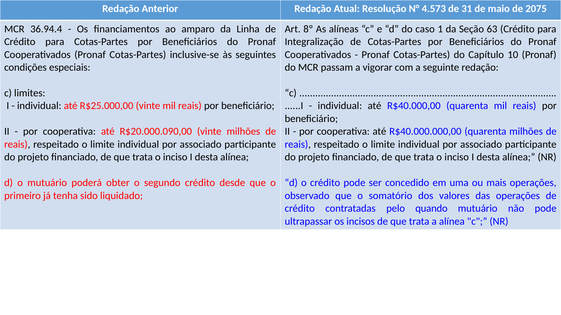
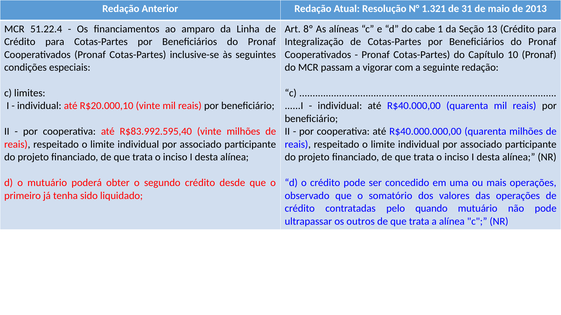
4.573: 4.573 -> 1.321 (434, 9)
2075: 2075 -> 2013 (536, 9)
36.94.4: 36.94.4 -> 51.22.4 (46, 29)
caso: caso -> cabe (425, 29)
63: 63 -> 13 (492, 29)
R$25.000,00: R$25.000,00 -> R$20.000,10 (107, 106)
R$20.000.090,00: R$20.000.090,00 -> R$83.992.595,40 (156, 132)
incisos: incisos -> outros (361, 222)
